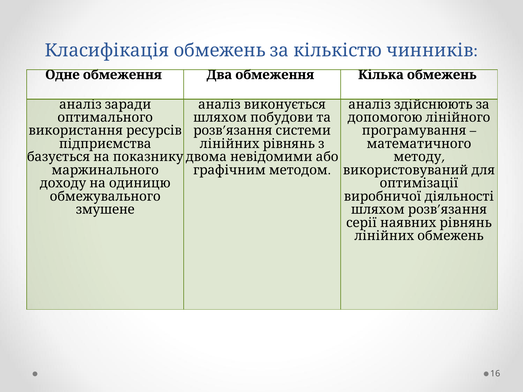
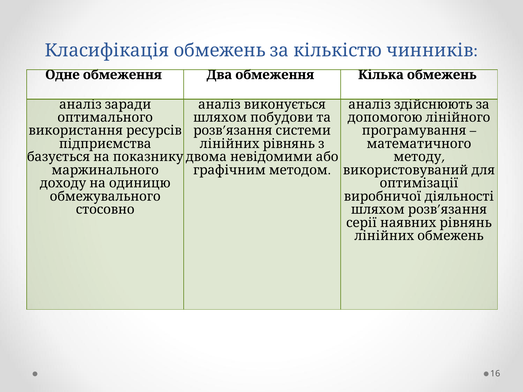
змушене: змушене -> стосовно (105, 210)
